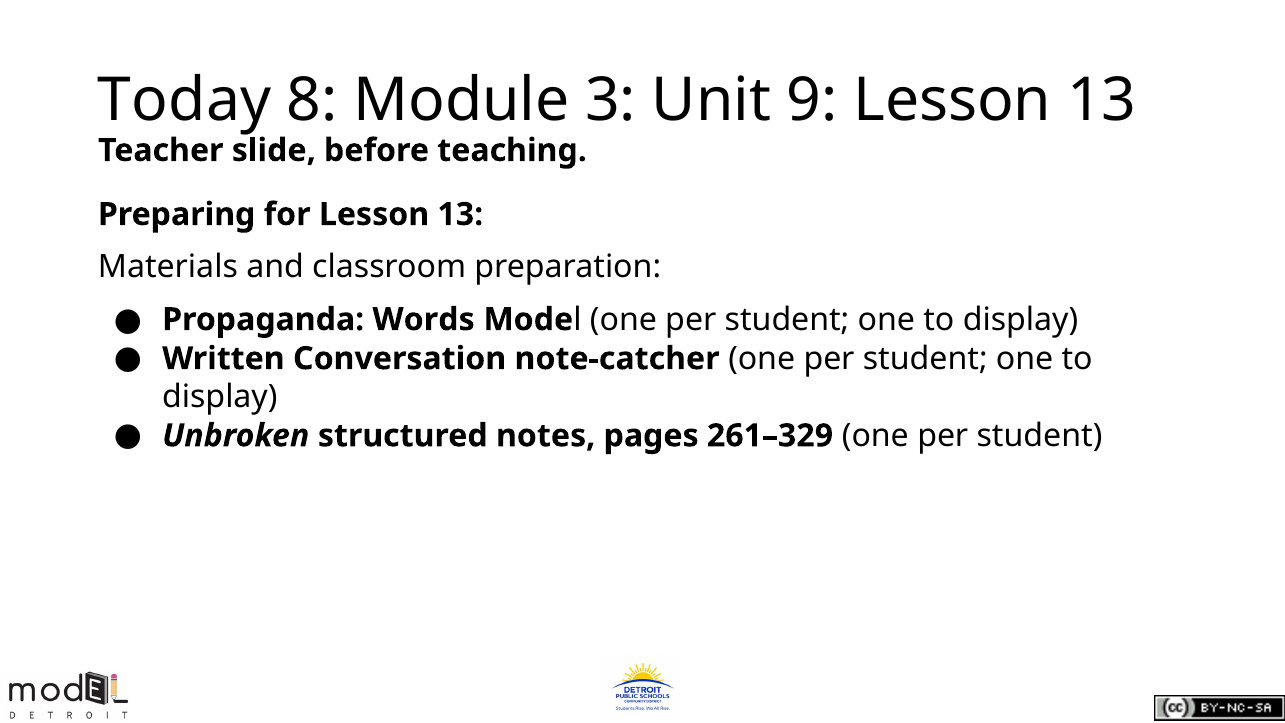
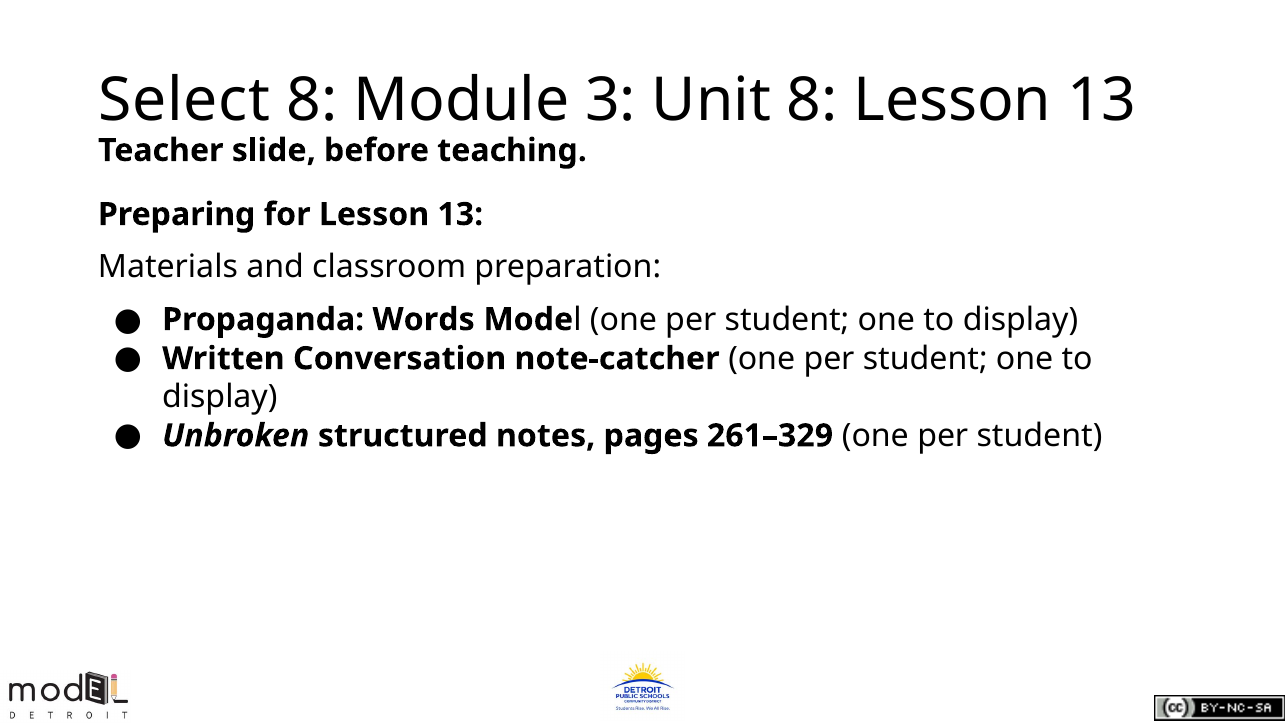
Today: Today -> Select (184, 100)
Unit 9: 9 -> 8 (812, 100)
